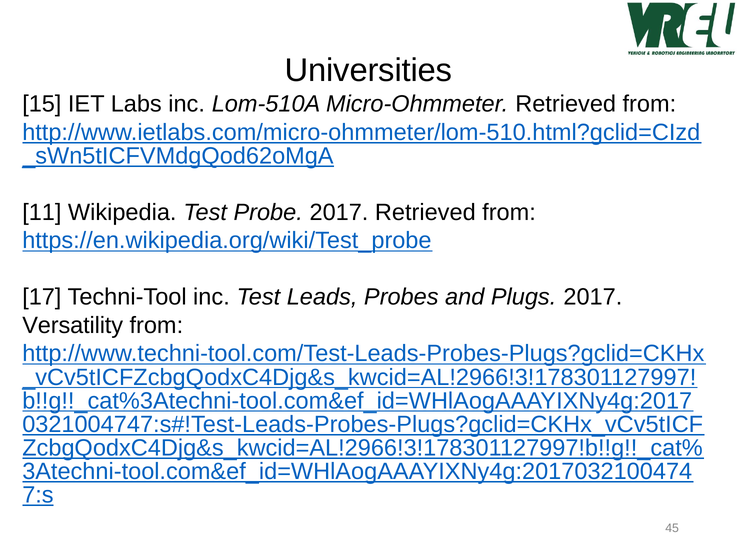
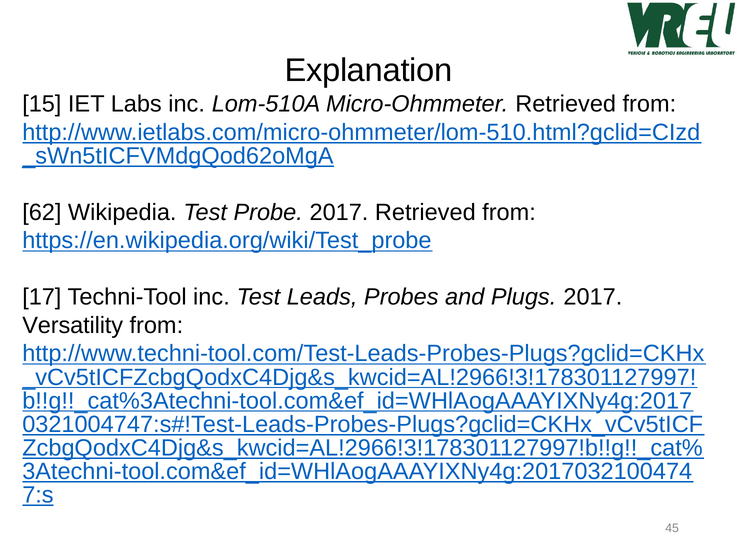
Universities: Universities -> Explanation (369, 70)
11: 11 -> 62 (42, 212)
